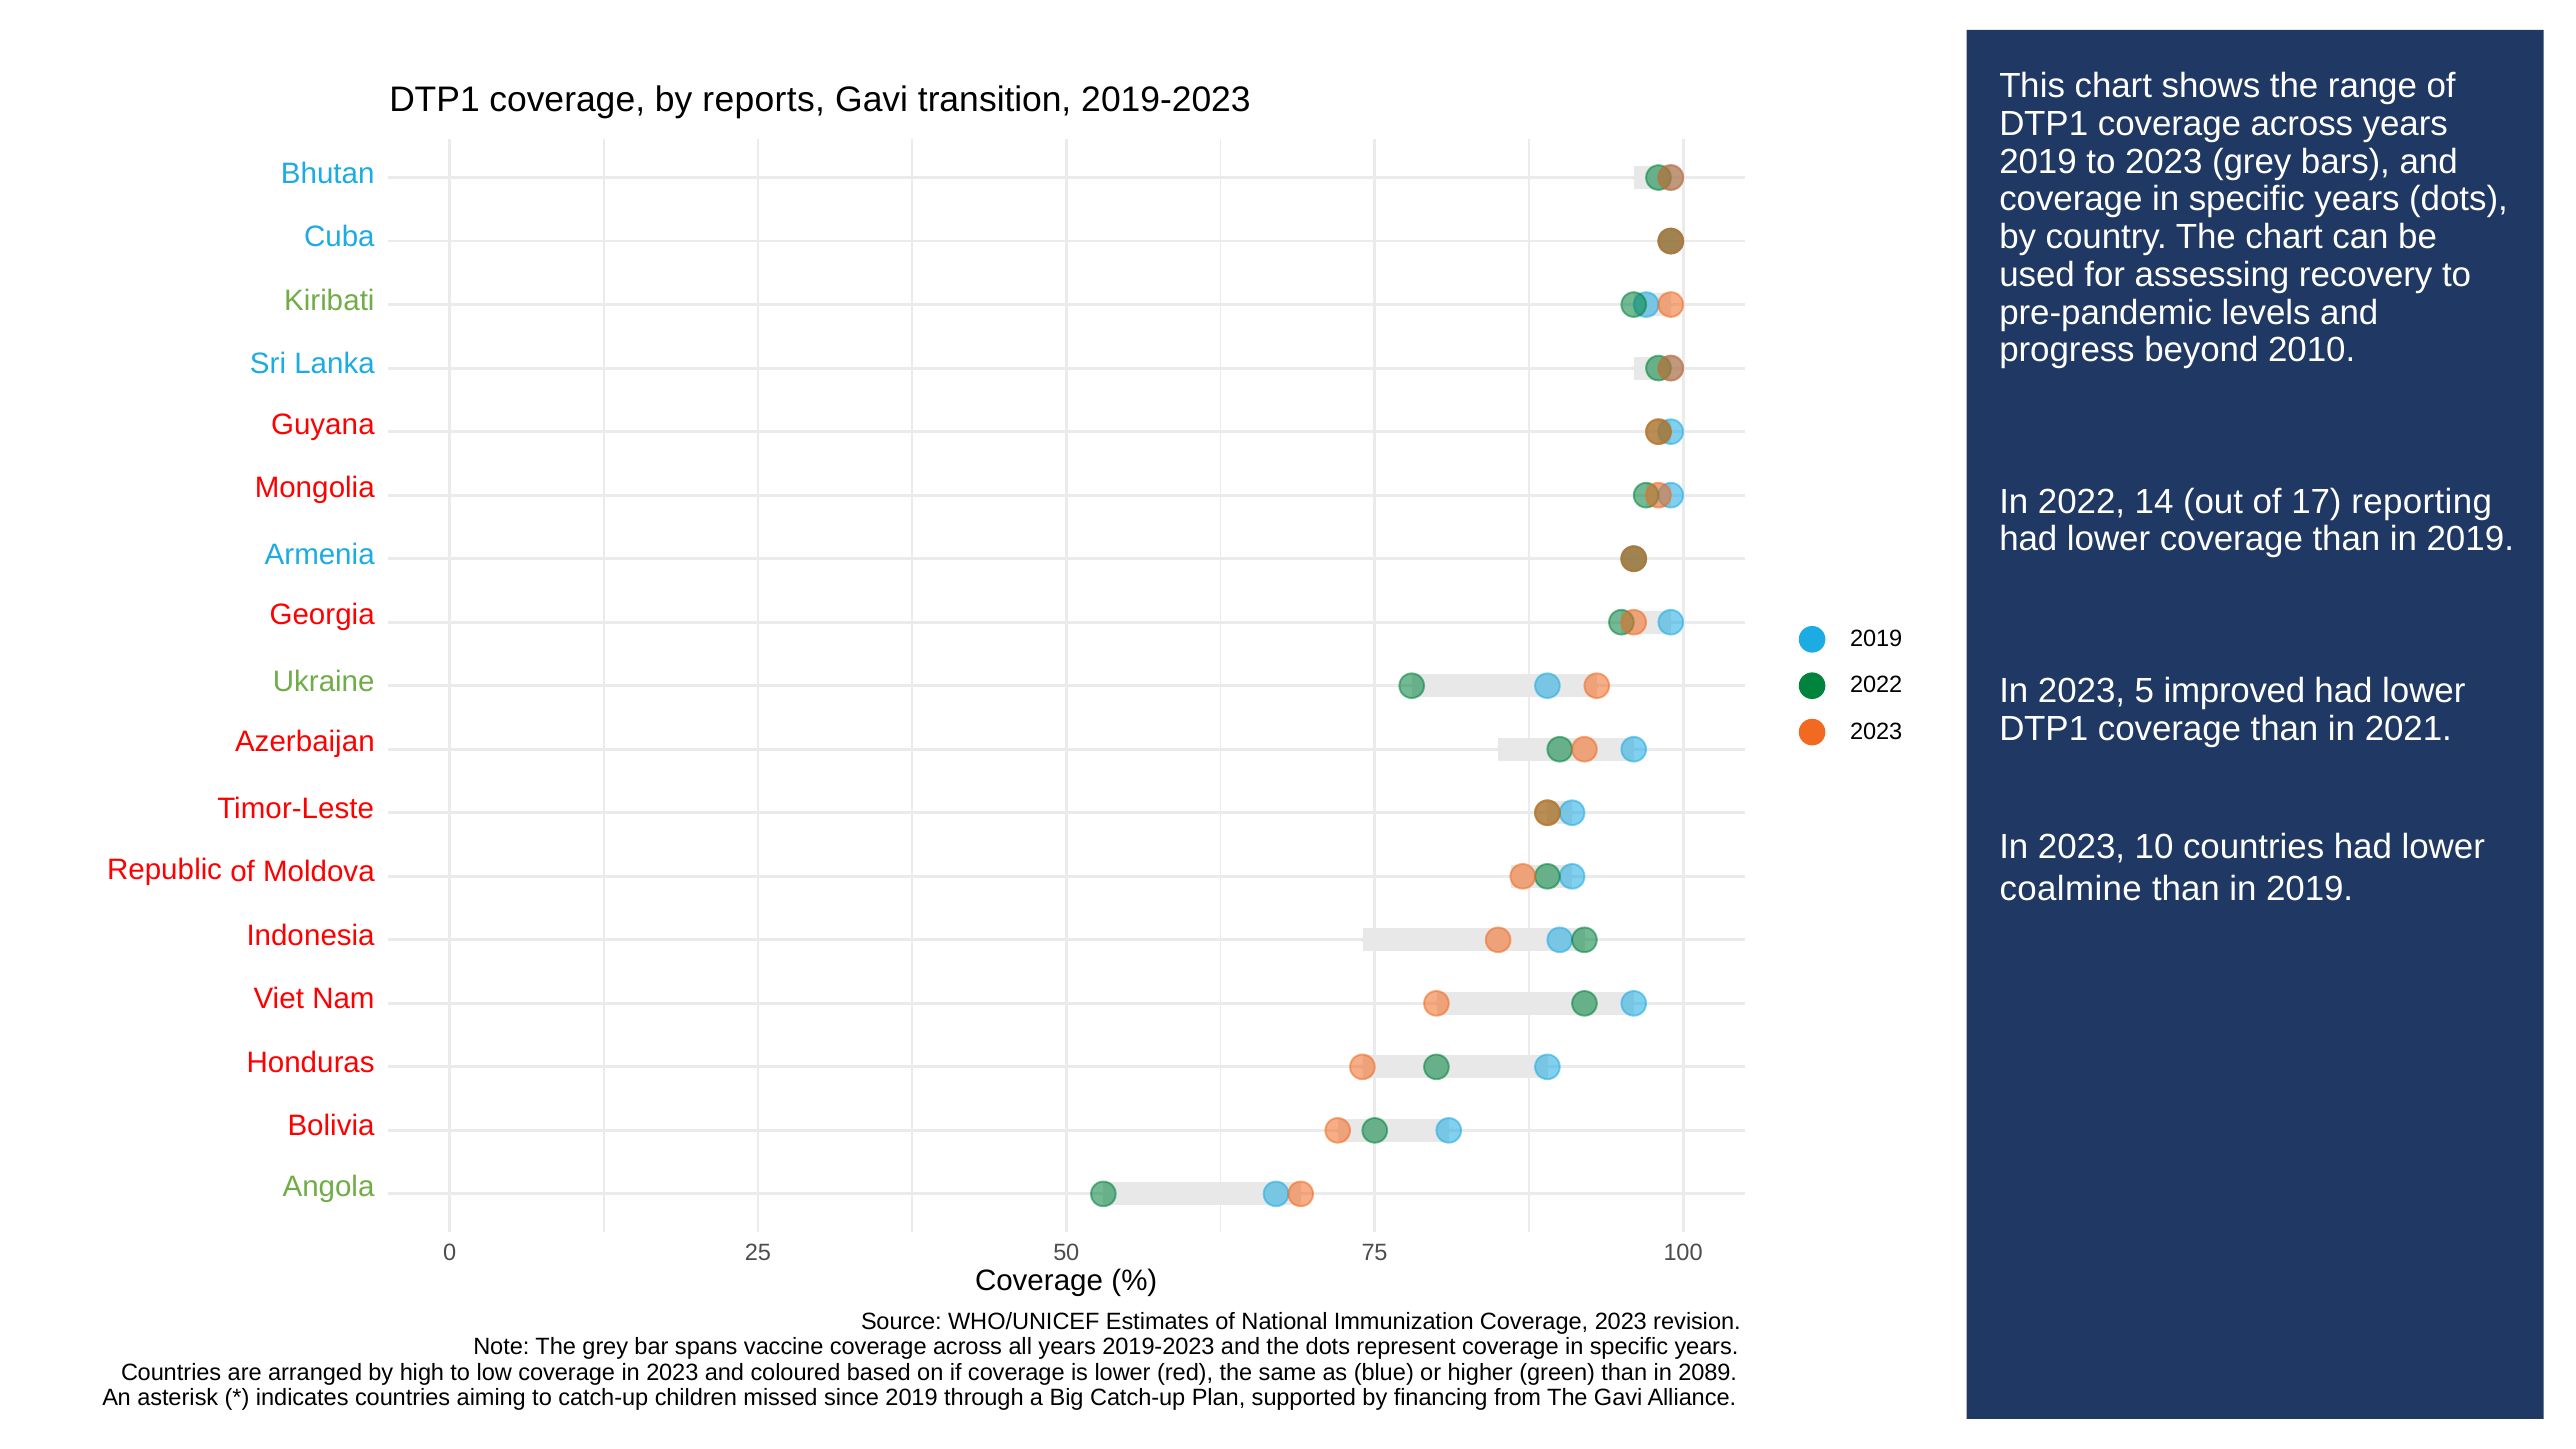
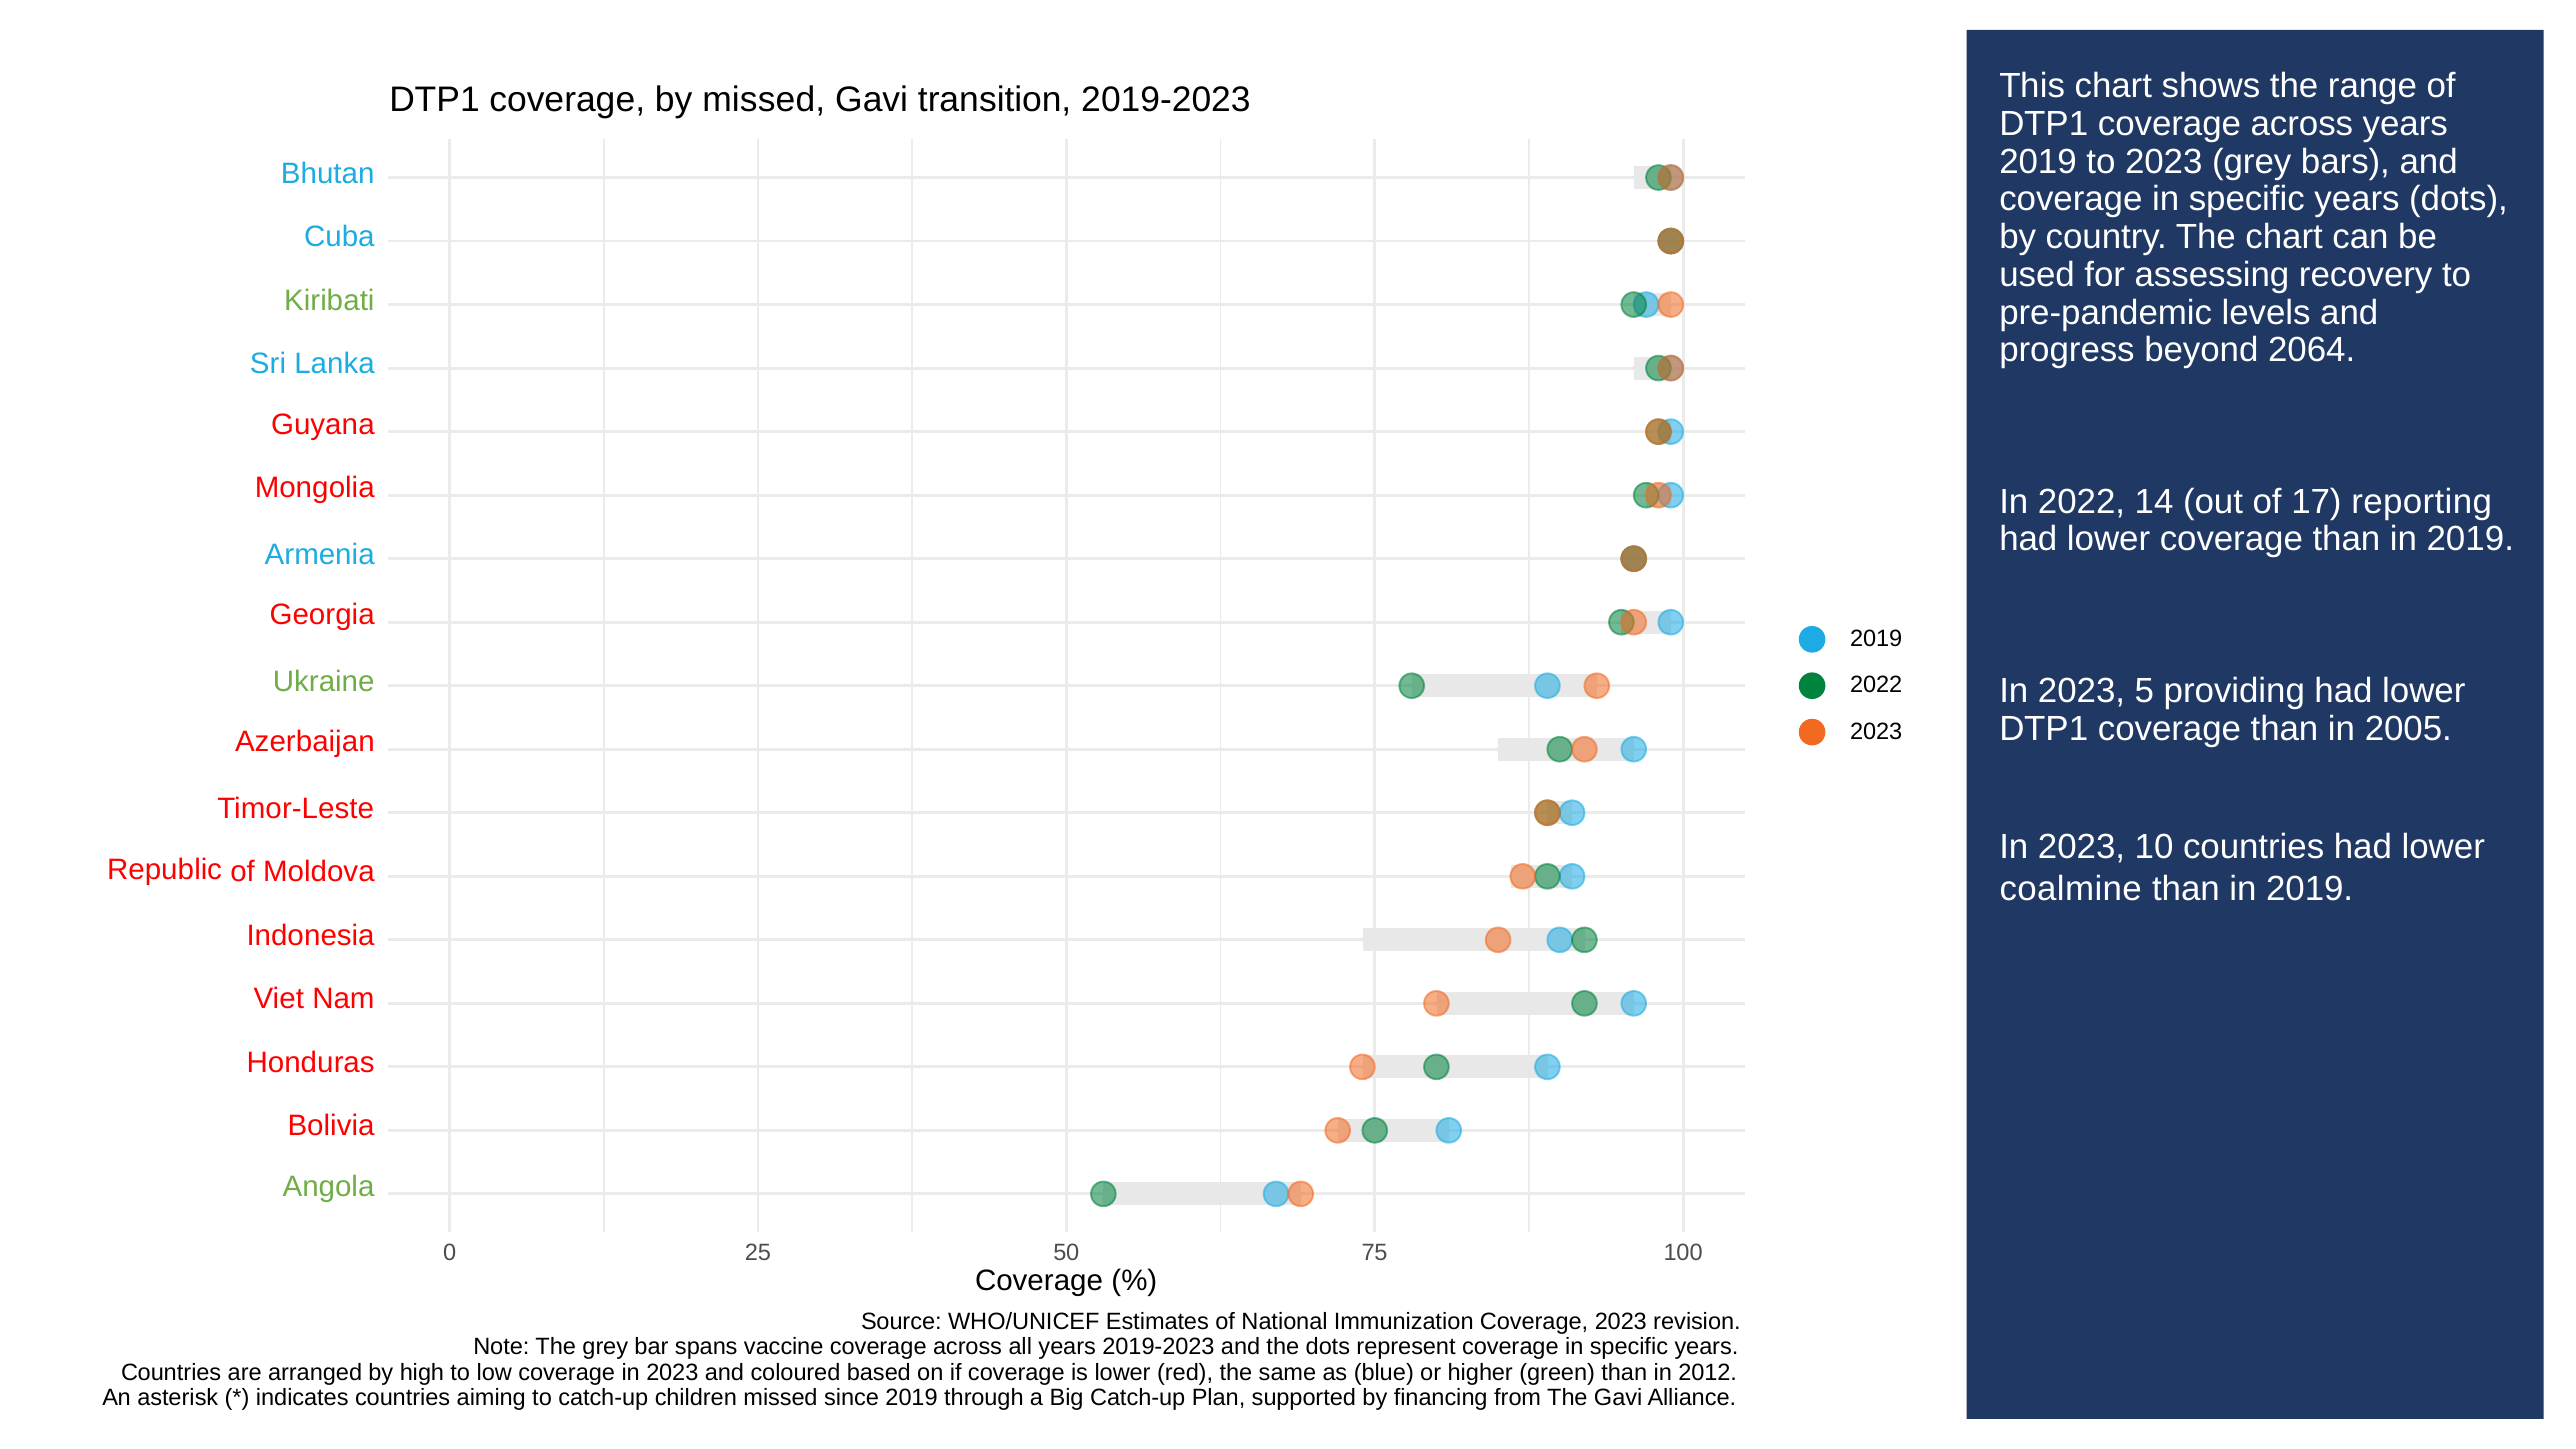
by reports: reports -> missed (764, 100)
2010: 2010 -> 2064 (2312, 350)
improved: improved -> providing (2234, 691)
2021: 2021 -> 2005 (2408, 729)
2089: 2089 -> 2012 (1708, 1373)
